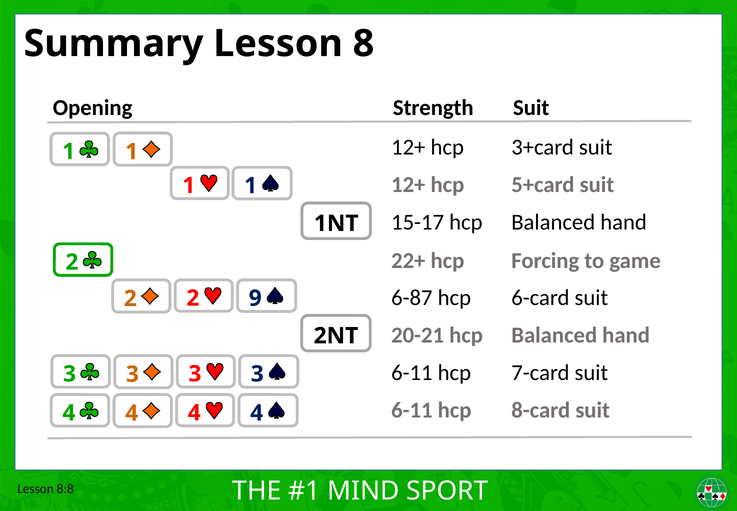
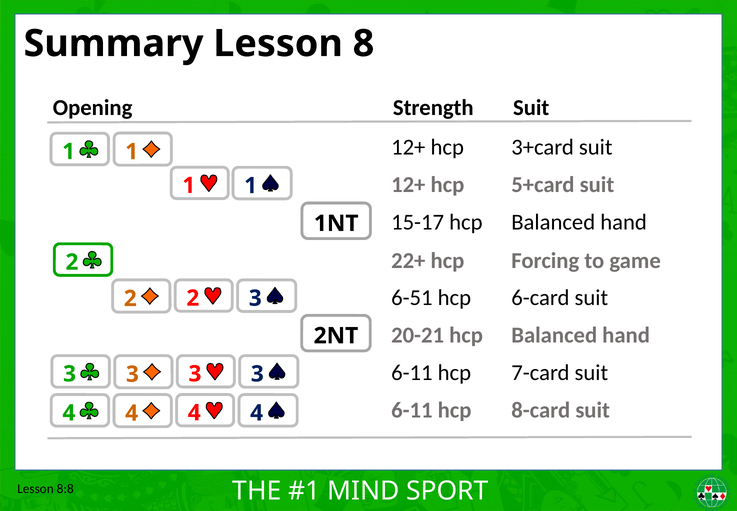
6-87: 6-87 -> 6-51 (412, 297)
2 9: 9 -> 3 (255, 298)
